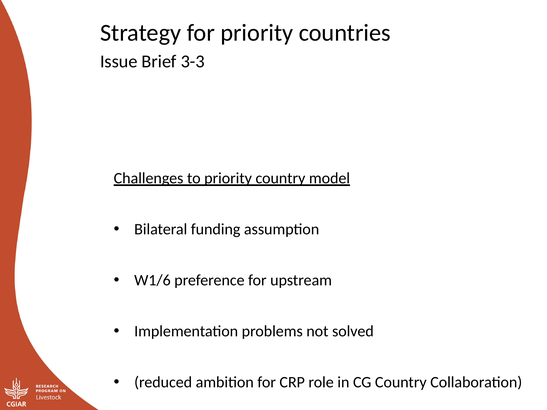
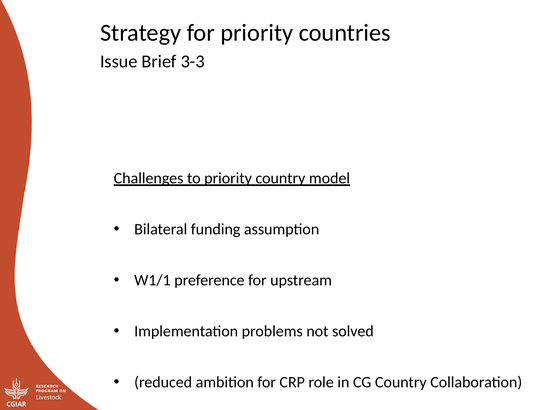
W1/6: W1/6 -> W1/1 (152, 281)
